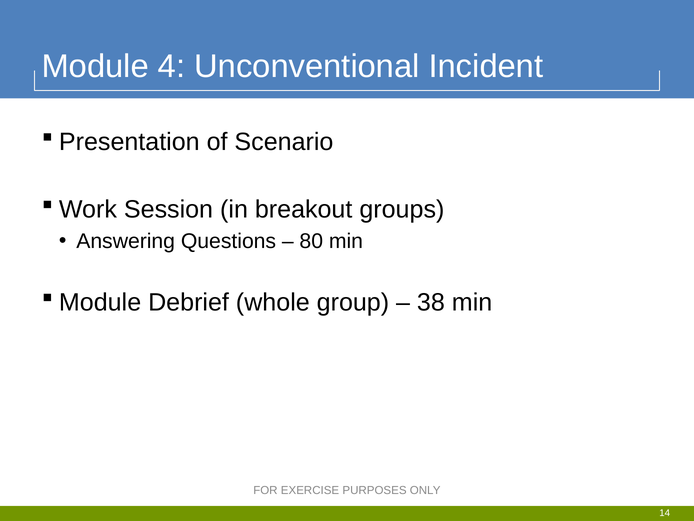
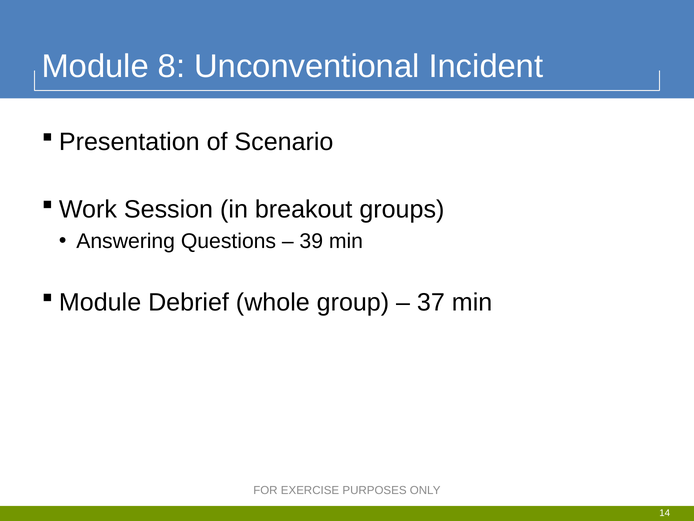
4: 4 -> 8 (172, 66)
80: 80 -> 39 (311, 241)
38: 38 -> 37 (431, 302)
